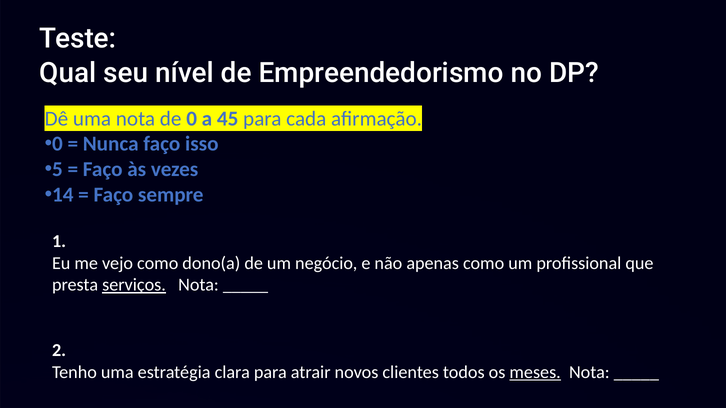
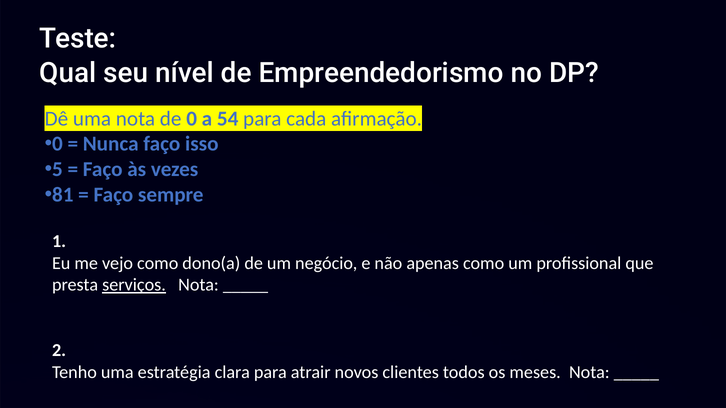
45: 45 -> 54 (228, 119)
14: 14 -> 81 (63, 195)
meses underline: present -> none (535, 372)
